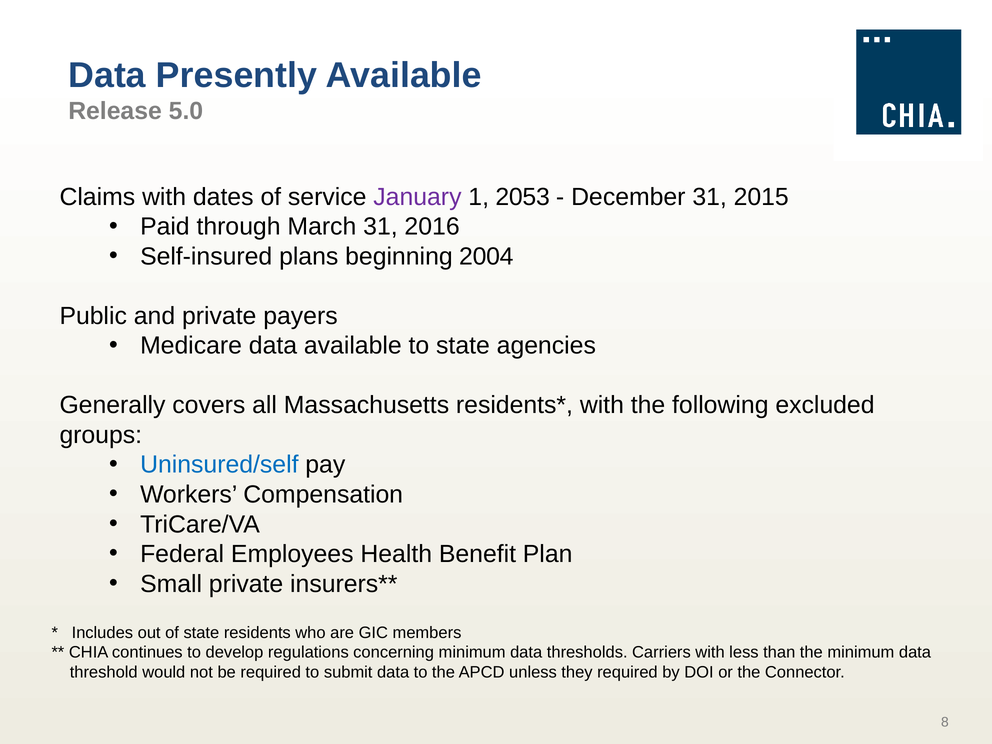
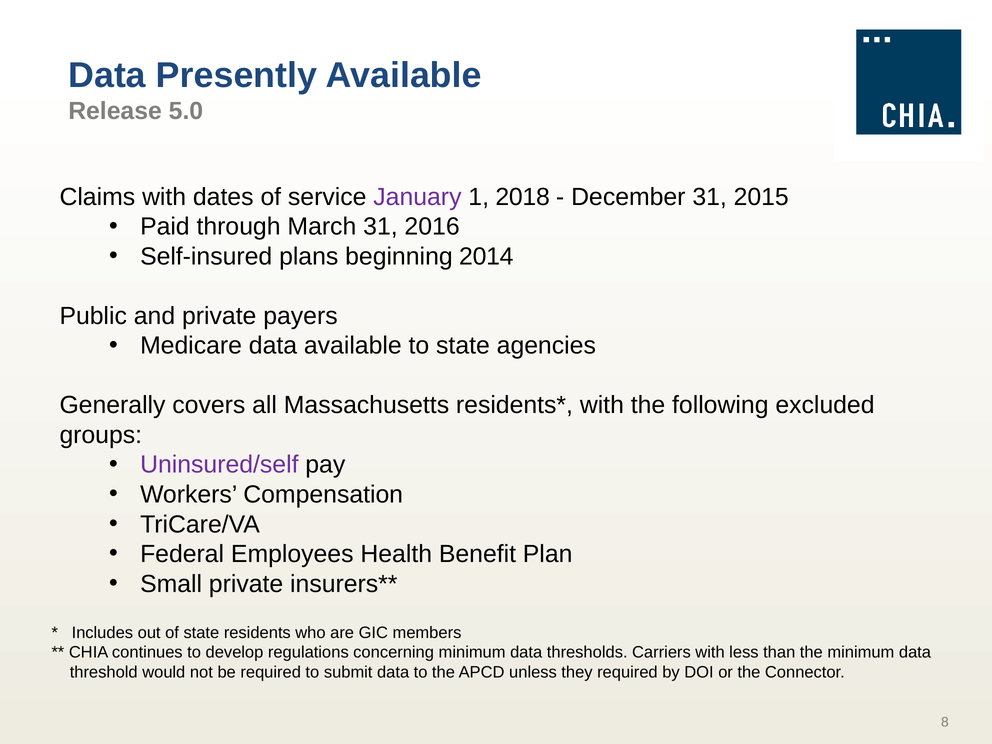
2053: 2053 -> 2018 (523, 197)
2004: 2004 -> 2014 (486, 256)
Uninsured/self colour: blue -> purple (219, 465)
